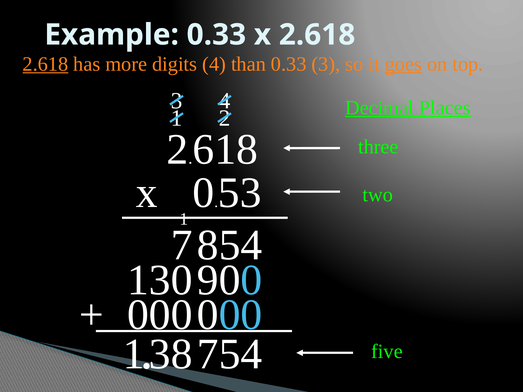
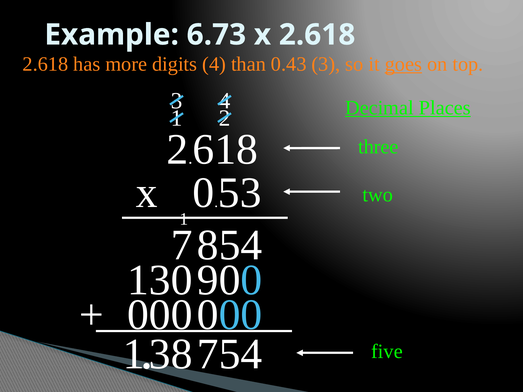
Example 0.33: 0.33 -> 6.73 (216, 35)
2.618 underline: present -> none (45, 64)
than 0.33: 0.33 -> 0.43 (289, 64)
